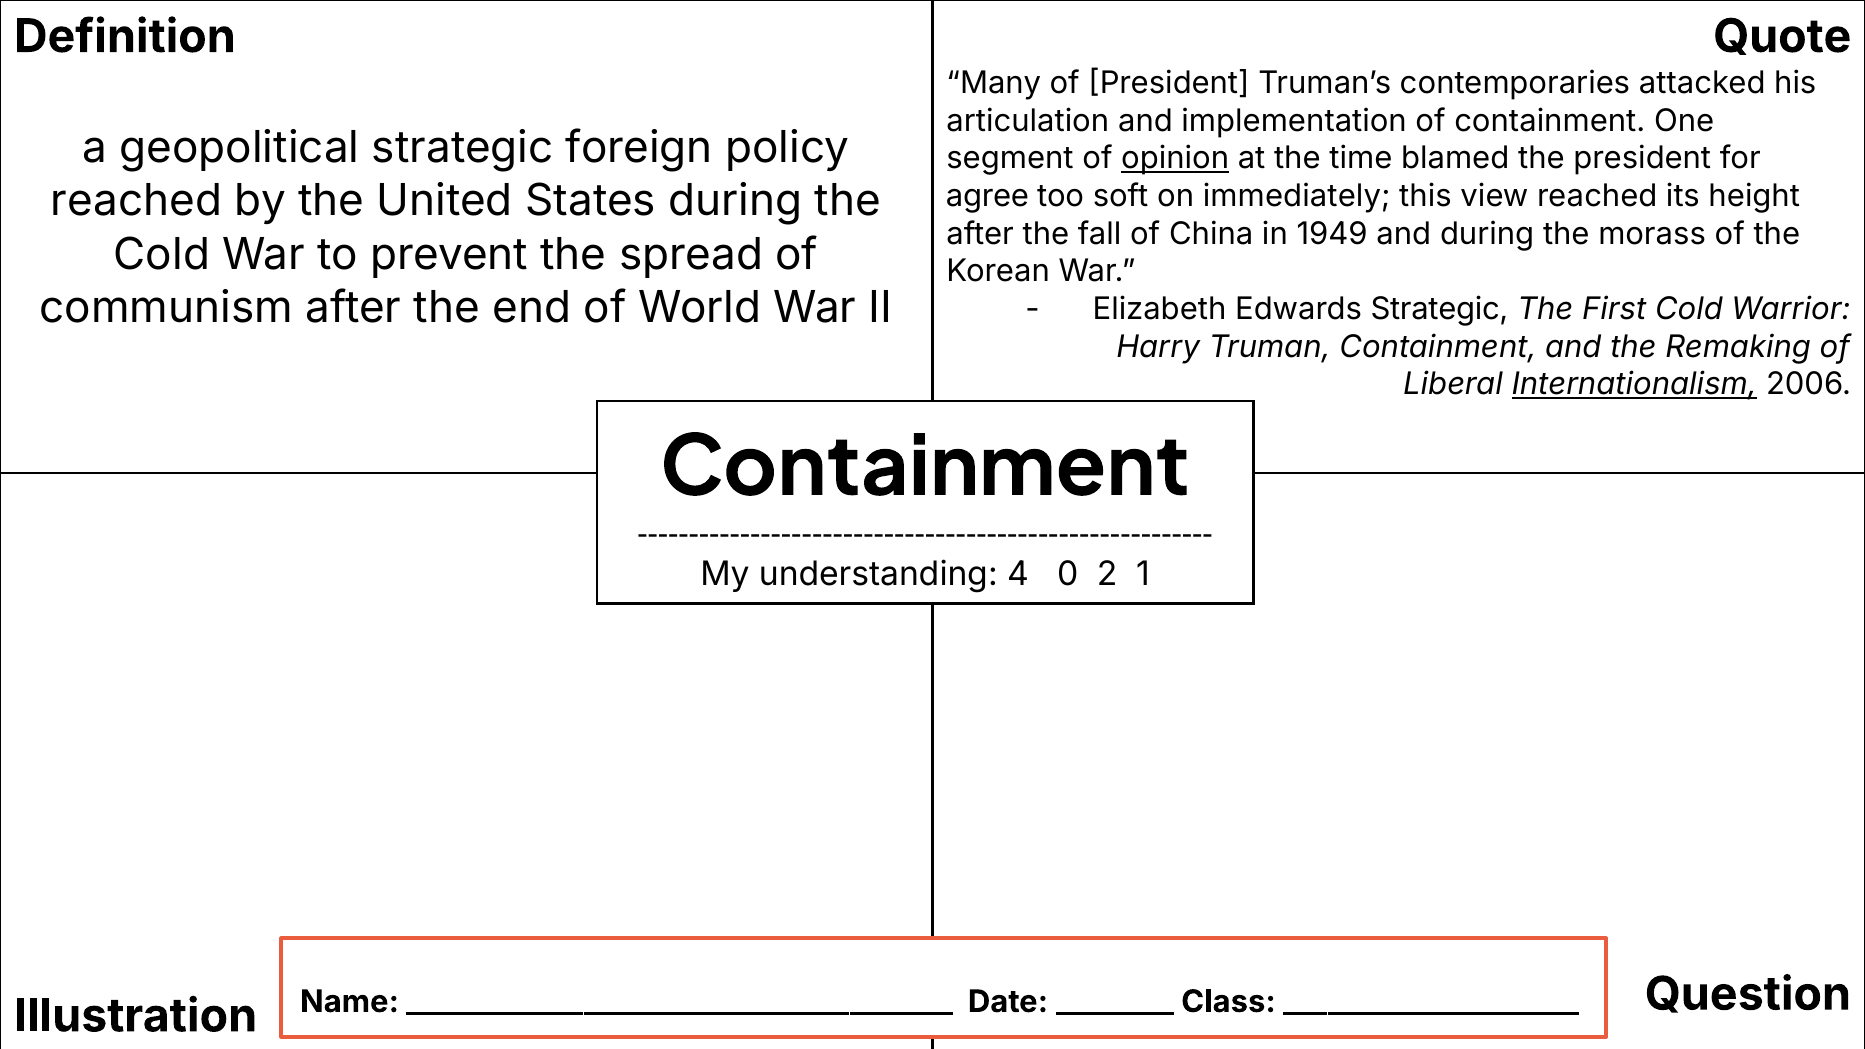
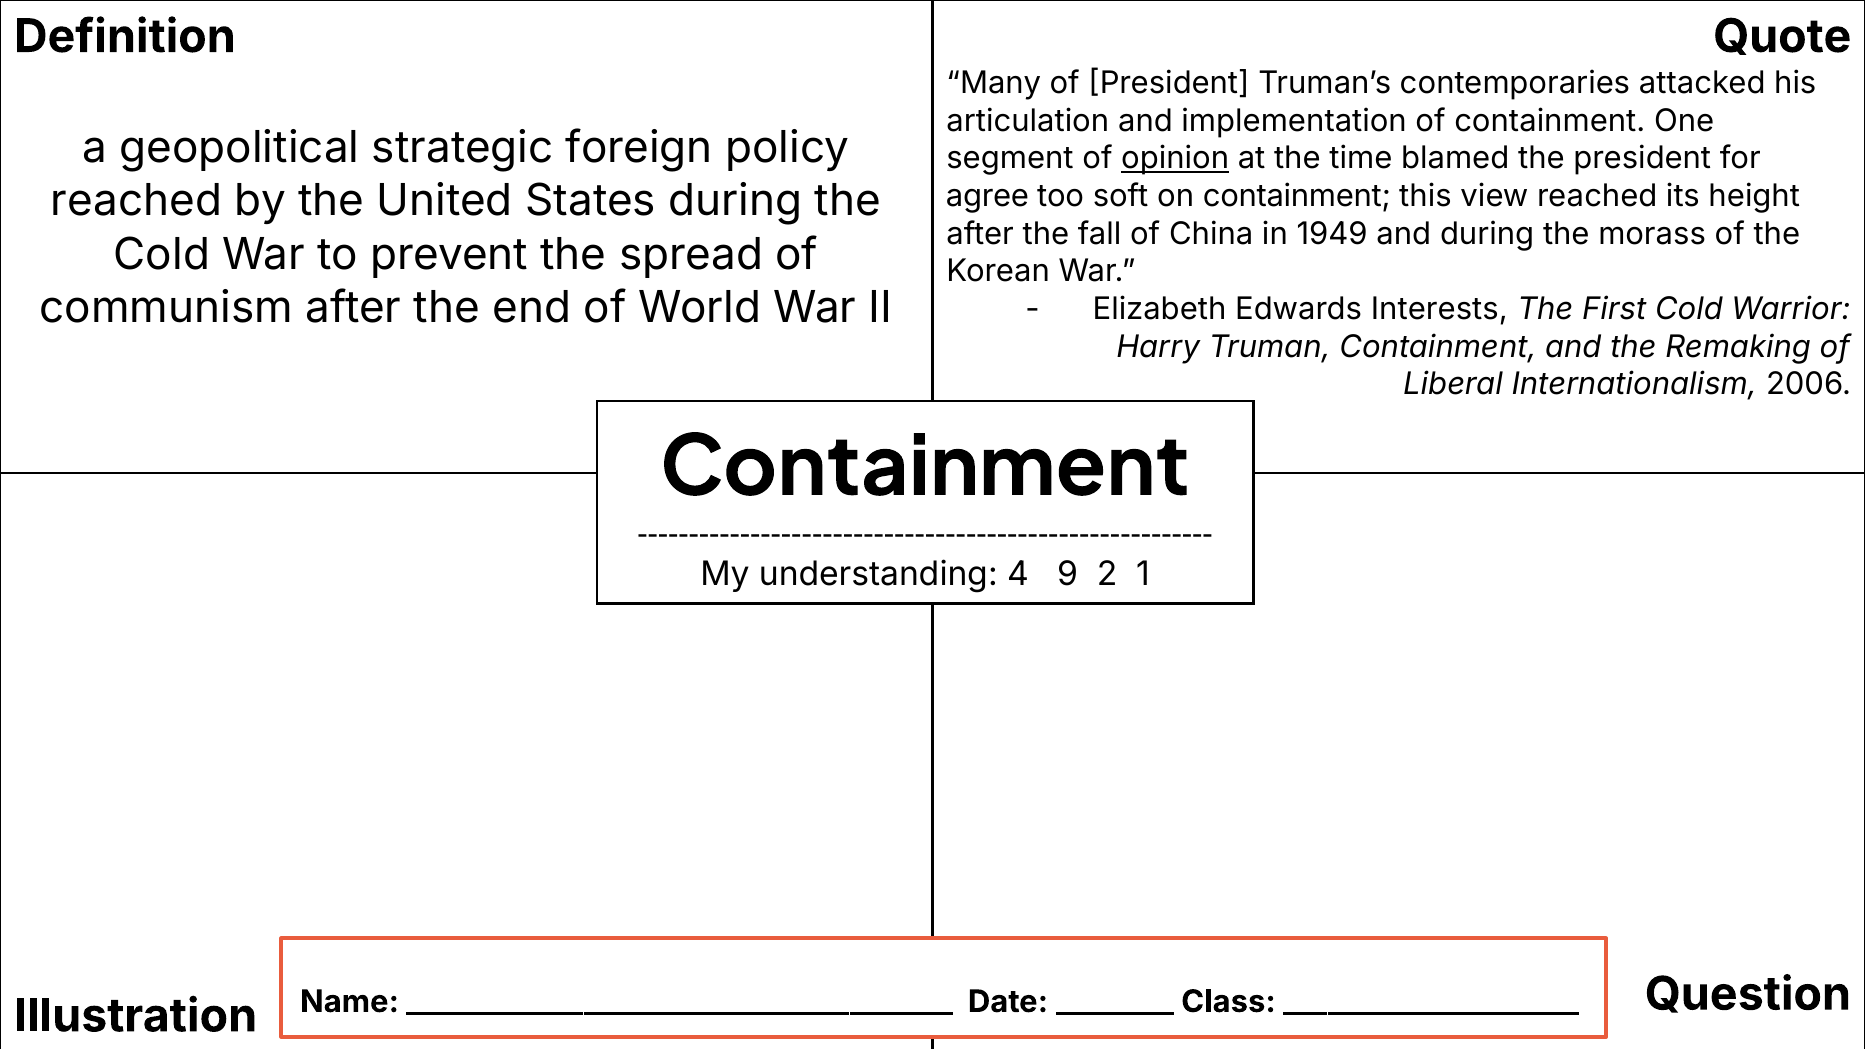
on immediately: immediately -> containment (1297, 196)
Edwards Strategic: Strategic -> Interests (1439, 309)
Internationalism underline: present -> none (1634, 384)
0: 0 -> 9 (1068, 575)
